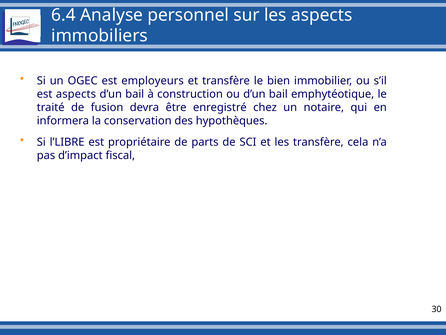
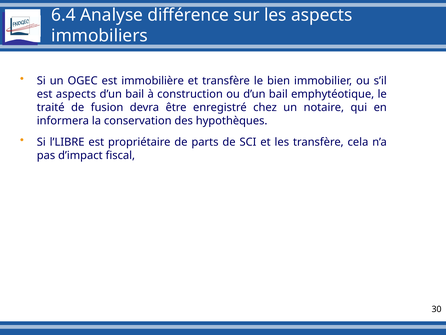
personnel: personnel -> différence (188, 15)
employeurs: employeurs -> immobilière (153, 81)
